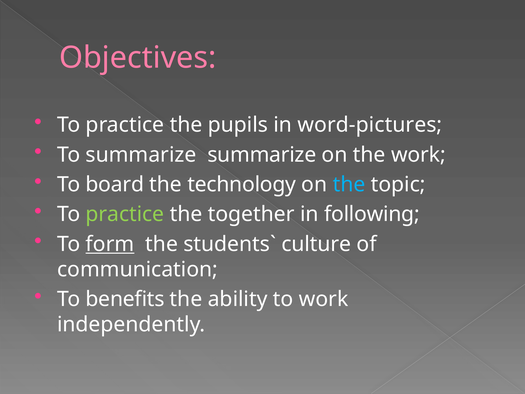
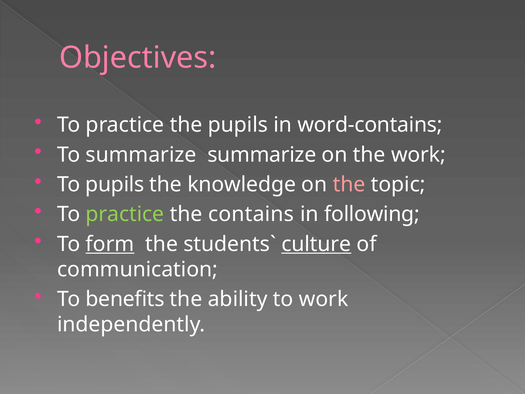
word-pictures: word-pictures -> word-contains (370, 125)
To board: board -> pupils (115, 184)
technology: technology -> knowledge (242, 184)
the colour: light blue -> pink (349, 184)
together: together -> contains (251, 214)
culture underline: none -> present (316, 244)
